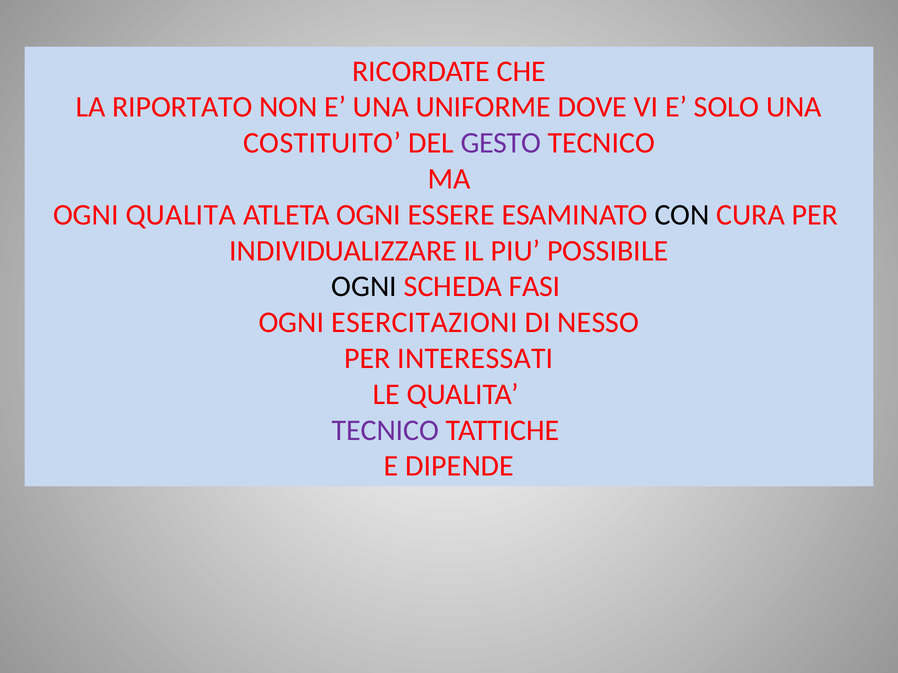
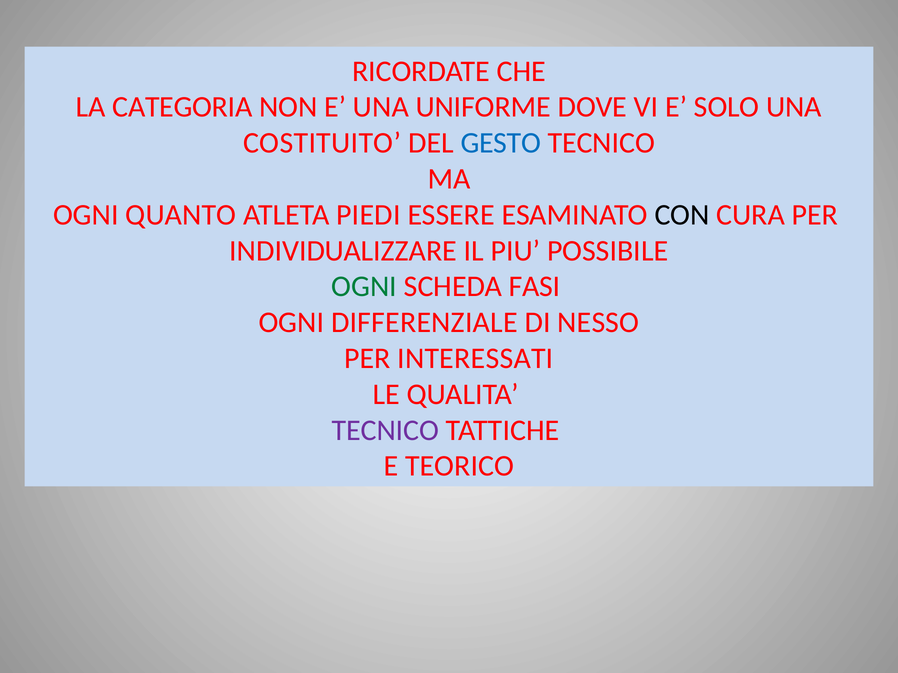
RIPORTATO: RIPORTATO -> CATEGORIA (182, 107)
GESTO colour: purple -> blue (501, 143)
OGNI QUALITA: QUALITA -> QUANTO (181, 215)
ATLETA OGNI: OGNI -> PIEDI (368, 215)
OGNI colour: black -> green (364, 287)
ESERCITAZIONI: ESERCITAZIONI -> DIFFERENZIALE (424, 323)
DIPENDE: DIPENDE -> TEORICO (460, 466)
